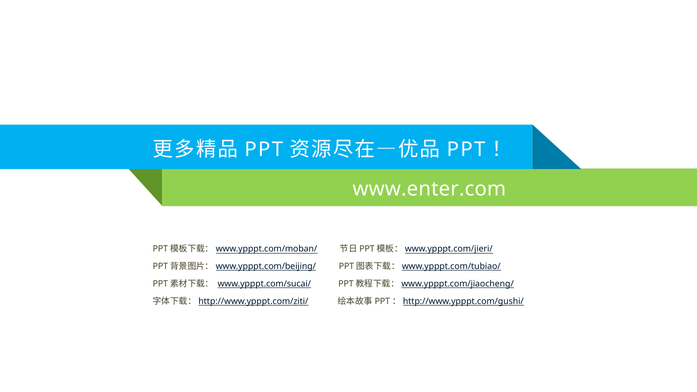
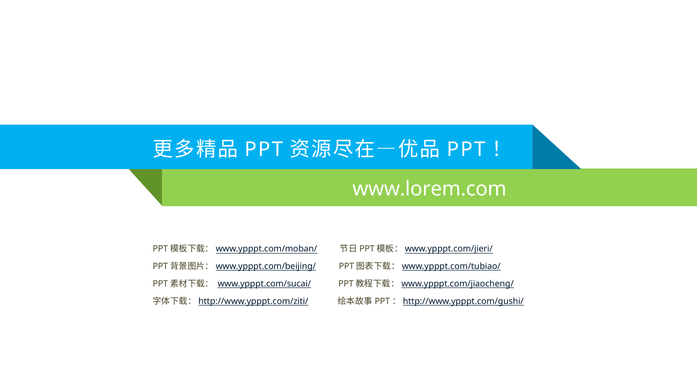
www.enter.com: www.enter.com -> www.lorem.com (430, 189)
